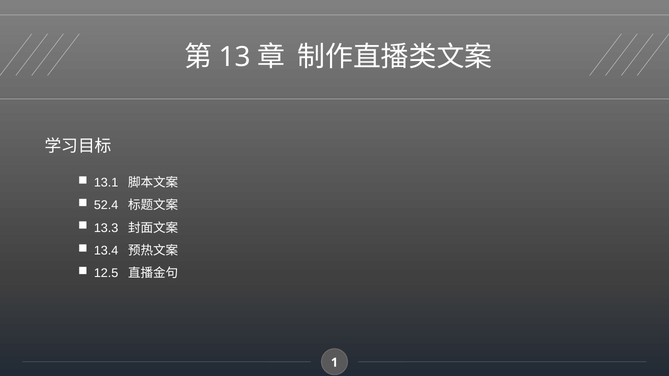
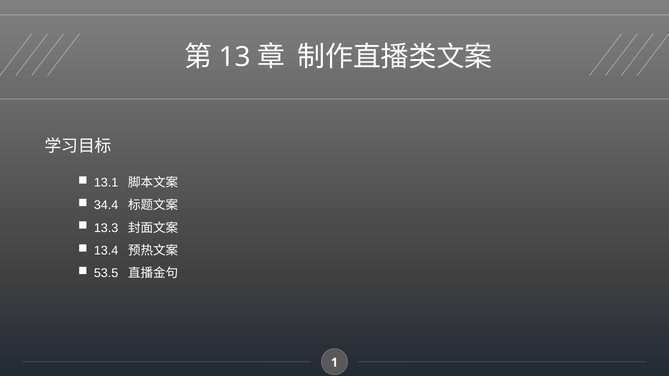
52.4: 52.4 -> 34.4 (106, 206)
12.5: 12.5 -> 53.5 (106, 273)
